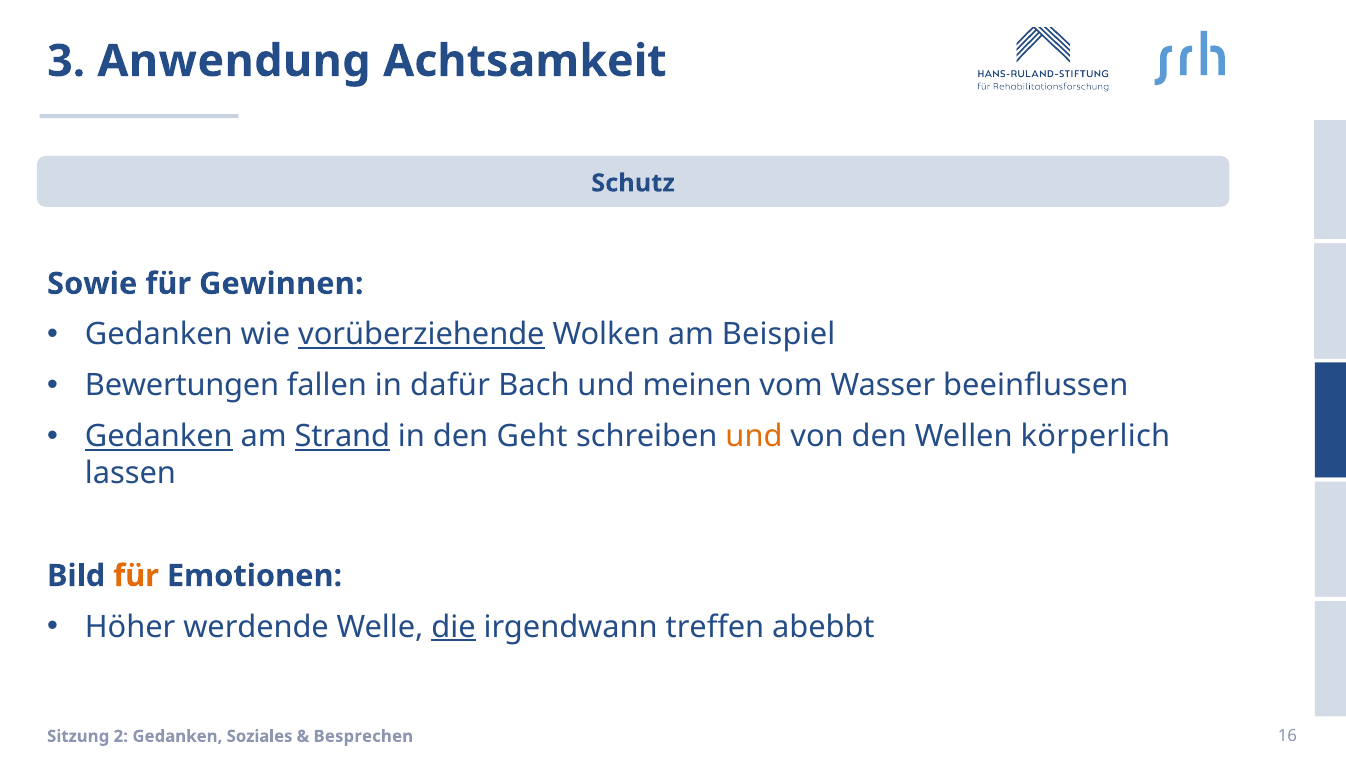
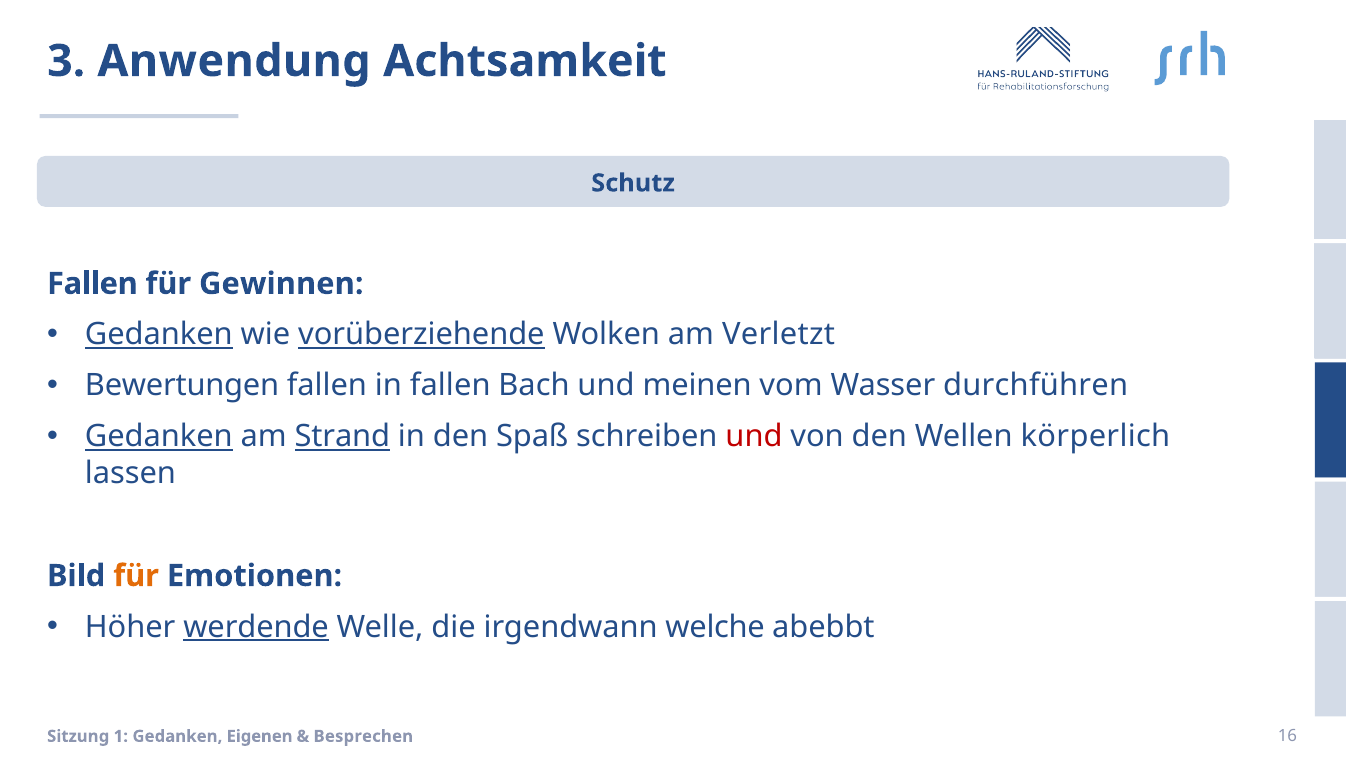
Sowie: Sowie -> Fallen (92, 284)
Gedanken underline: none -> present (159, 335)
Beispiel: Beispiel -> Verletzt (779, 335)
in dafür: dafür -> fallen (450, 386)
beeinflussen: beeinflussen -> durchführen (1036, 386)
Geht: Geht -> Spaß (532, 437)
und colour: orange -> red (754, 437)
werdende underline: none -> present (256, 627)
die underline: present -> none (454, 627)
treffen: treffen -> welche (715, 627)
2: 2 -> 1 (121, 736)
Soziales: Soziales -> Eigenen (260, 736)
